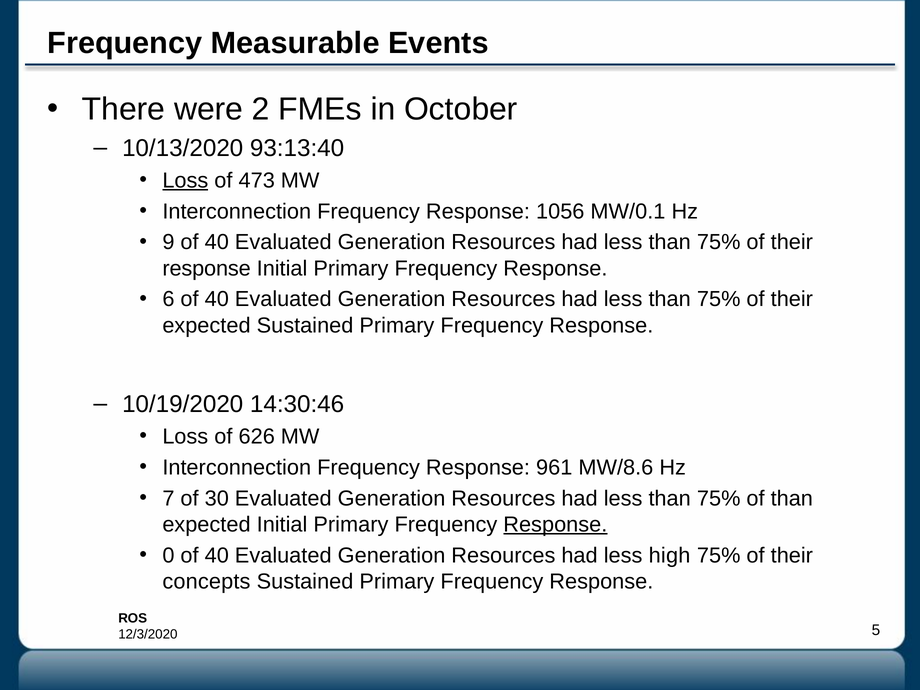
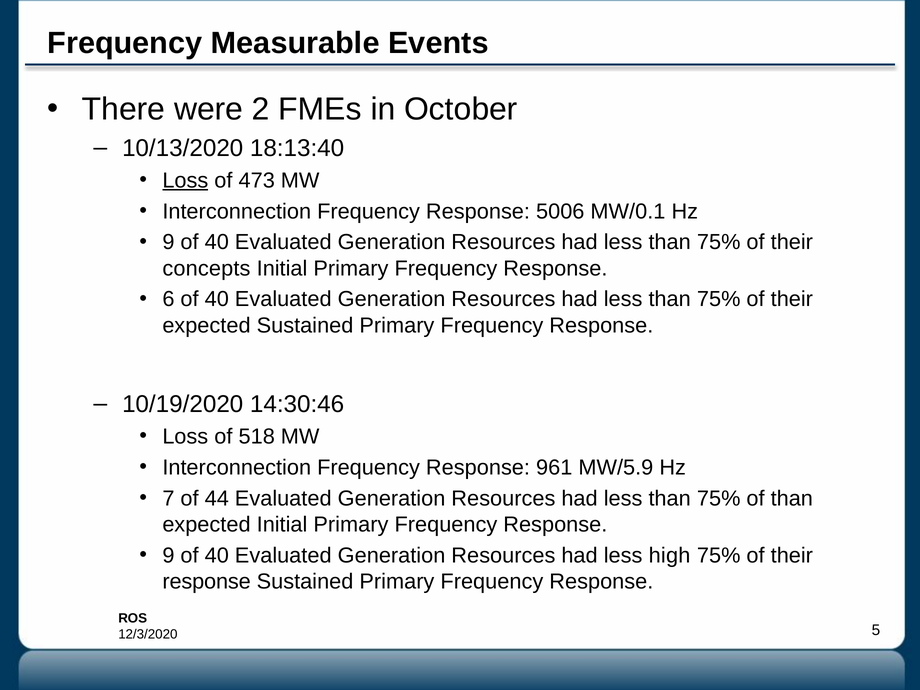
93:13:40: 93:13:40 -> 18:13:40 (297, 148)
1056: 1056 -> 5006 (560, 211)
response: response -> concepts (206, 268)
626: 626 -> 518 (257, 437)
MW/8.6: MW/8.6 -> MW/5.9 (616, 467)
30: 30 -> 44 (217, 498)
Response underline: present -> none (555, 525)
0: 0 -> 9 (168, 555)
concepts: concepts -> response (207, 582)
